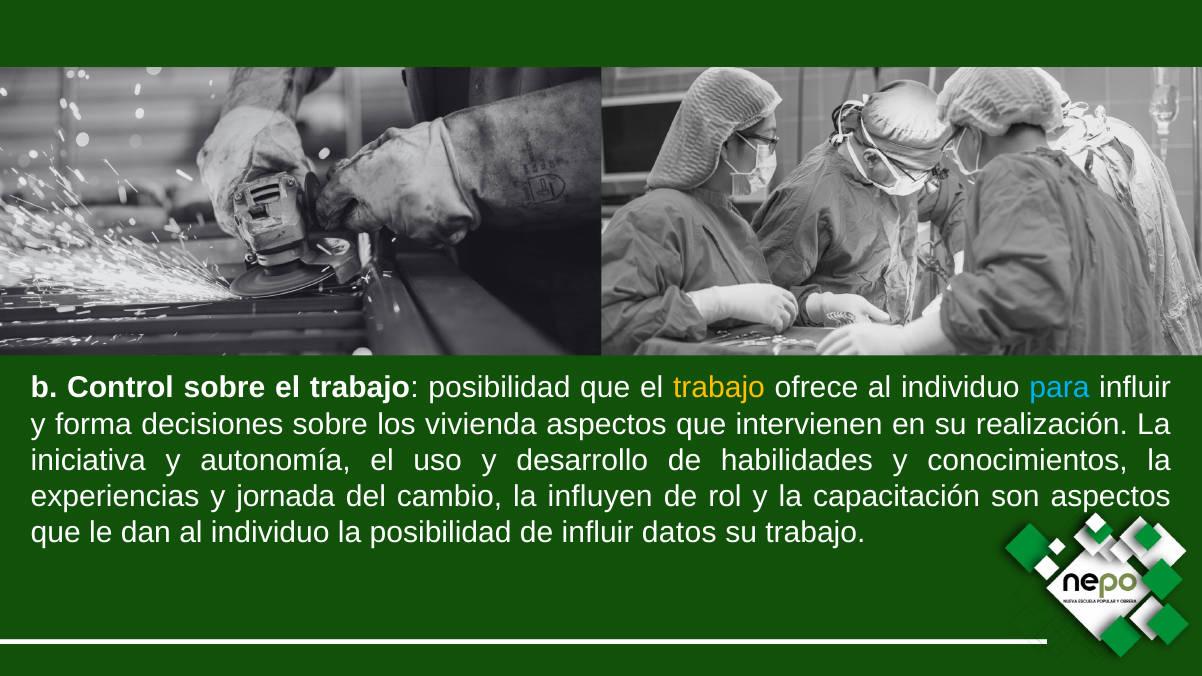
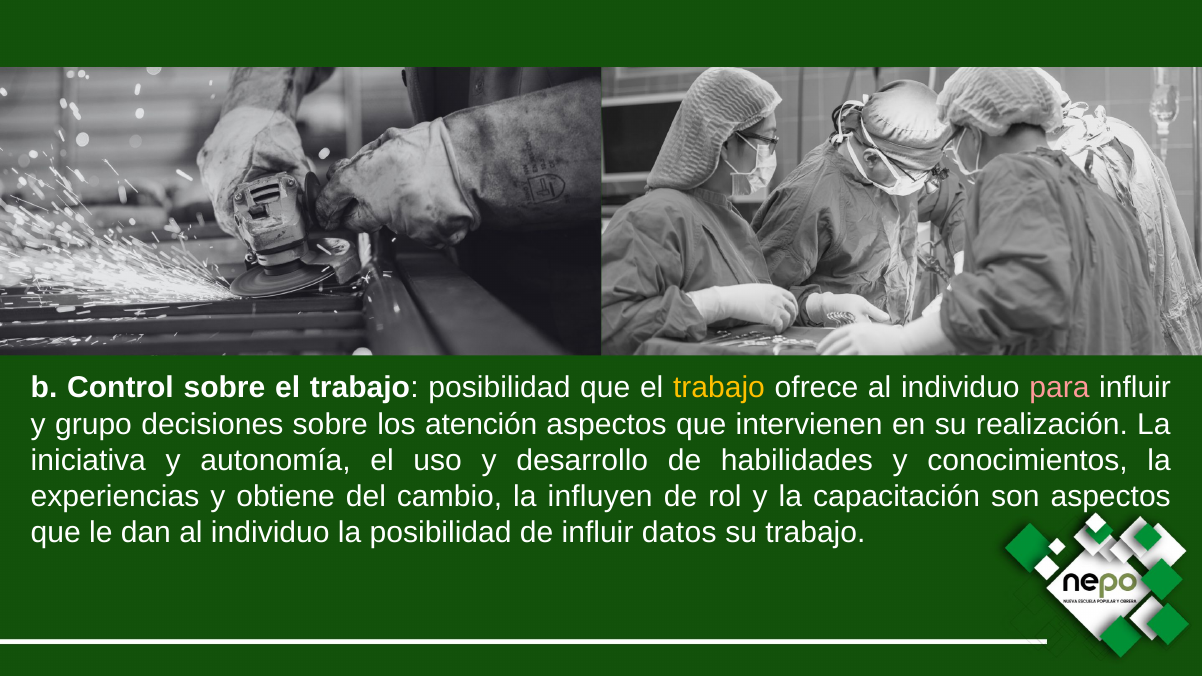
para colour: light blue -> pink (1059, 388)
forma: forma -> grupo (94, 424)
vivienda: vivienda -> atención (481, 424)
jornada: jornada -> obtiene (286, 496)
